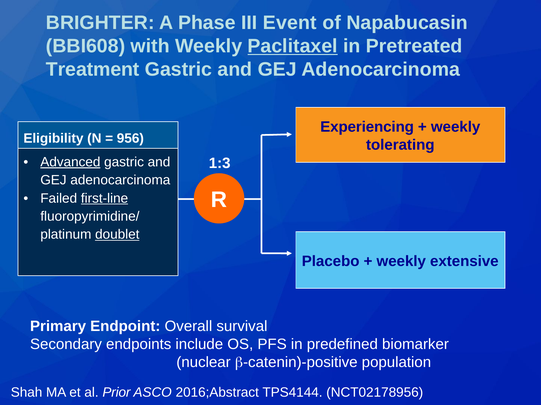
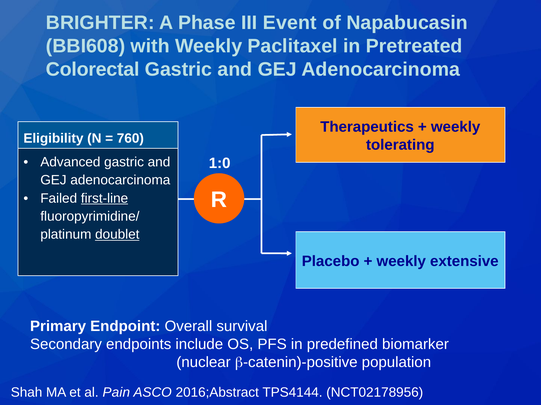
Paclitaxel underline: present -> none (293, 46)
Treatment: Treatment -> Colorectal (93, 70)
Experiencing: Experiencing -> Therapeutics (367, 127)
956: 956 -> 760 (130, 139)
Advanced underline: present -> none (70, 162)
1:3: 1:3 -> 1:0 (220, 164)
Prior: Prior -> Pain (116, 393)
